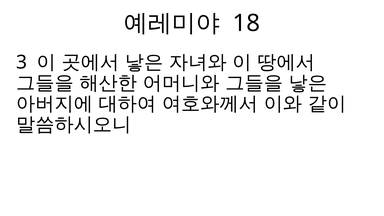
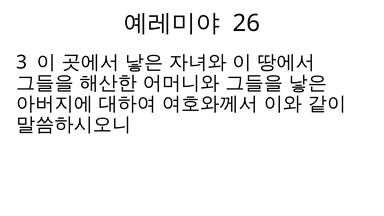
18: 18 -> 26 (246, 23)
